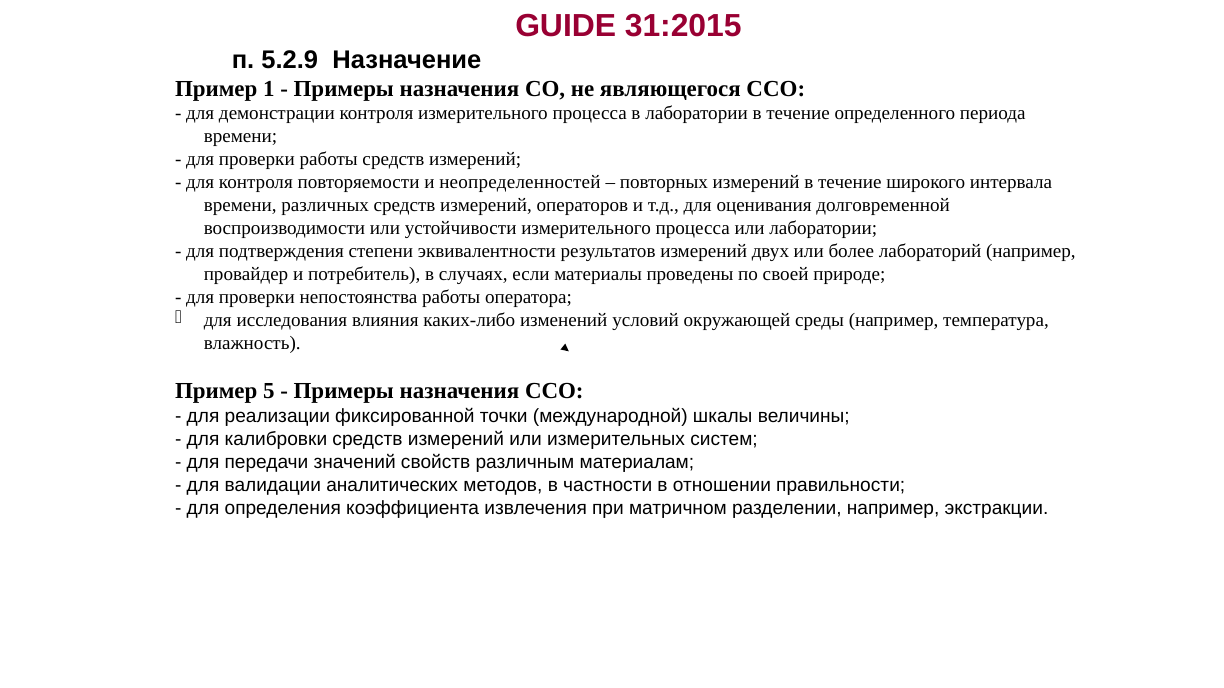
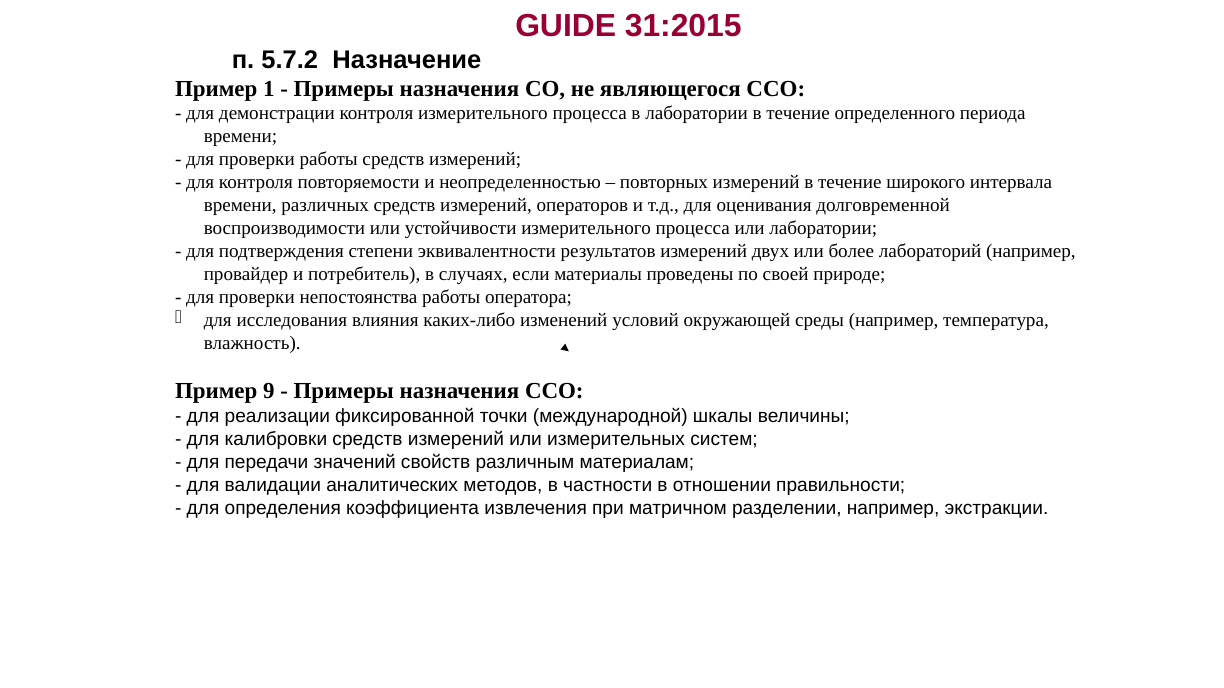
5.2.9: 5.2.9 -> 5.7.2 (290, 60)
неопределенностей: неопределенностей -> неопределенностью (520, 183)
5: 5 -> 9 (269, 392)
